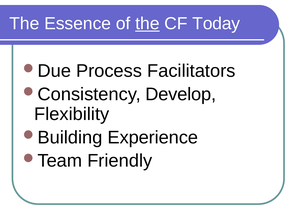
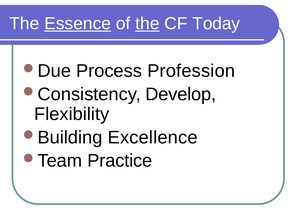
Essence underline: none -> present (78, 24)
Facilitators: Facilitators -> Profession (191, 71)
Experience: Experience -> Excellence (153, 138)
Friendly: Friendly -> Practice (120, 161)
